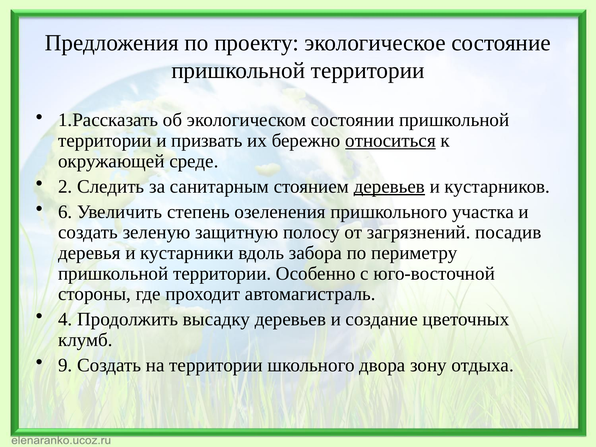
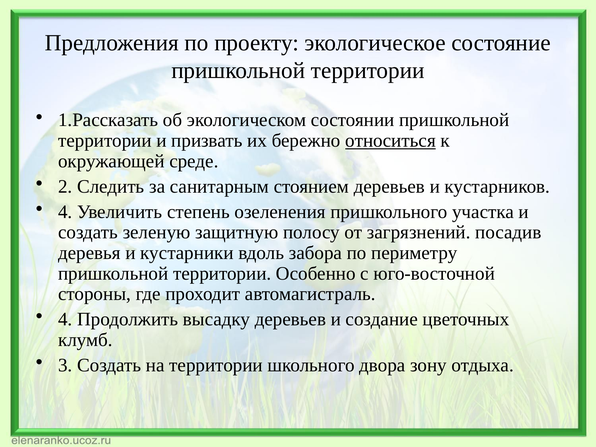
деревьев underline: present -> none (389, 186)
6: 6 -> 4 (65, 212)
9: 9 -> 3 (65, 365)
